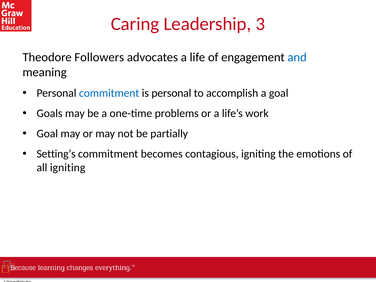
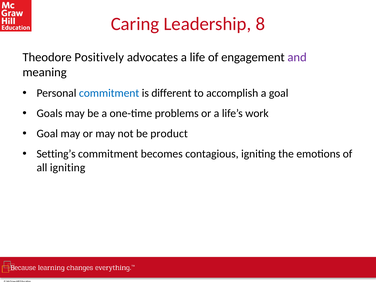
3: 3 -> 8 (260, 24)
Followers: Followers -> Positively (99, 57)
and colour: blue -> purple (297, 57)
is personal: personal -> different (171, 93)
partially: partially -> product (169, 134)
